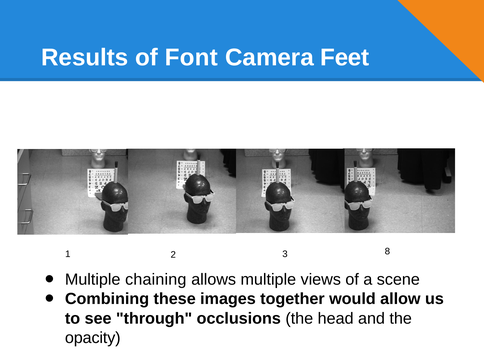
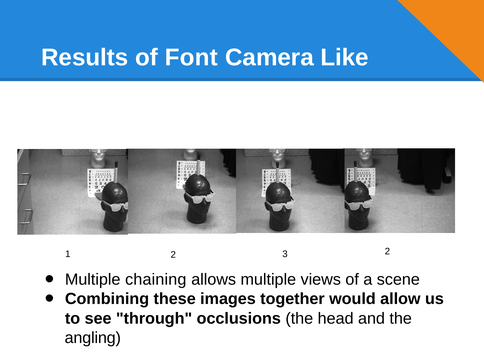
Feet: Feet -> Like (345, 57)
3 8: 8 -> 2 (387, 251)
opacity: opacity -> angling (93, 338)
